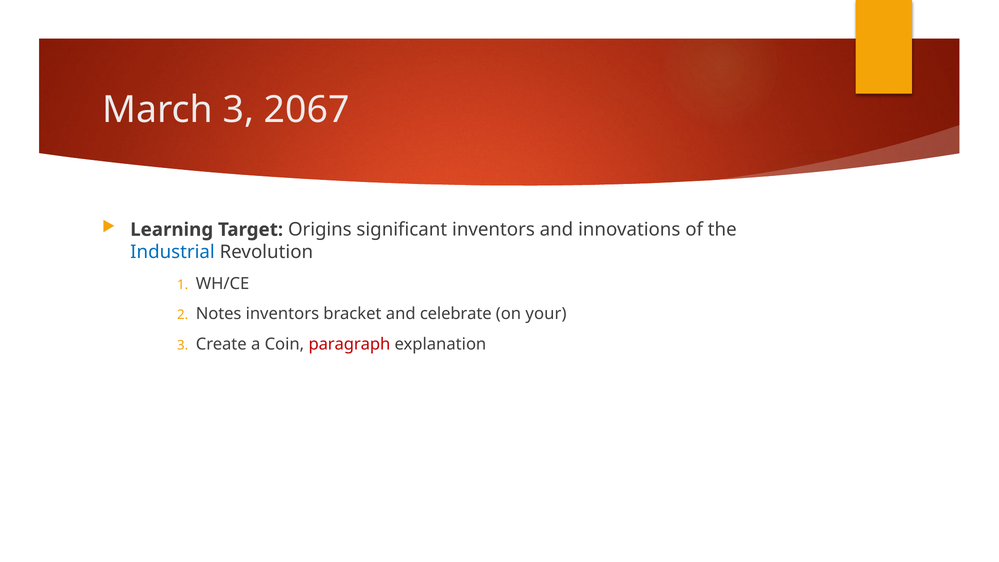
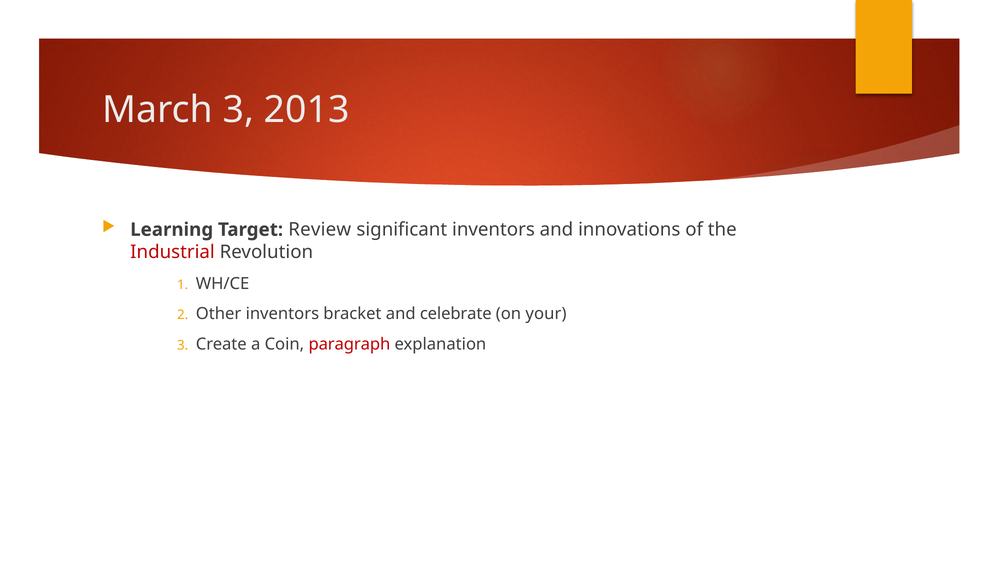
2067: 2067 -> 2013 (307, 110)
Origins: Origins -> Review (320, 230)
Industrial colour: blue -> red (173, 252)
Notes: Notes -> Other (219, 314)
